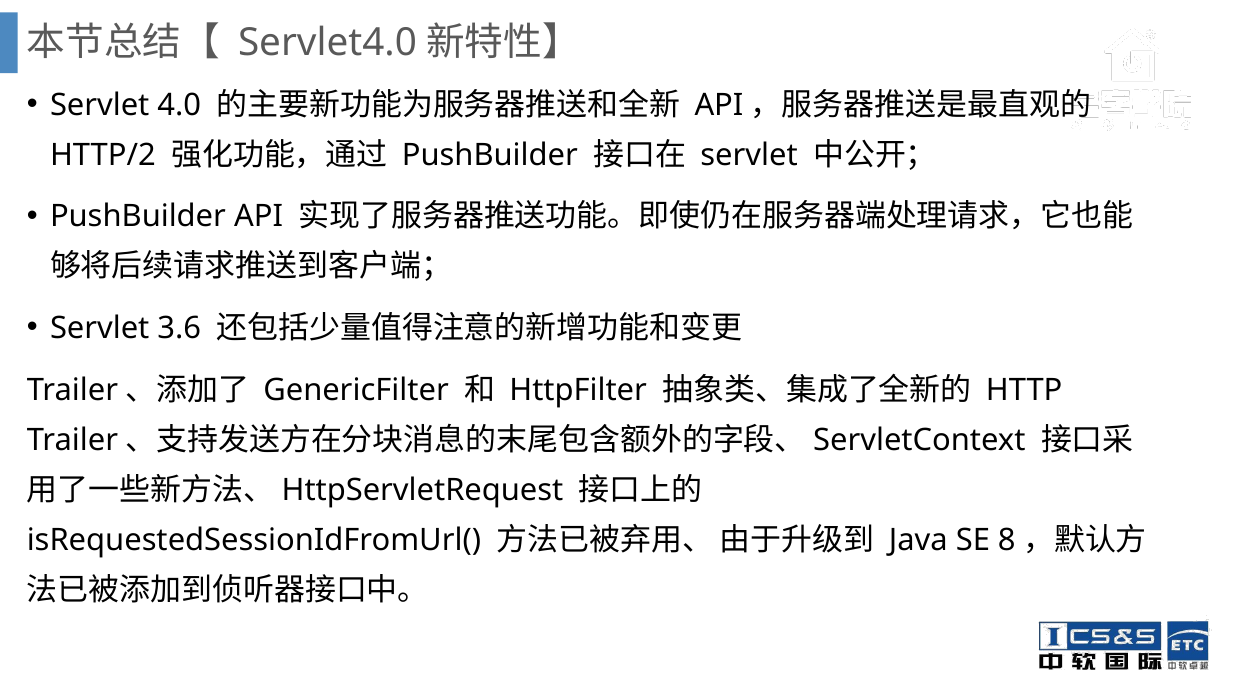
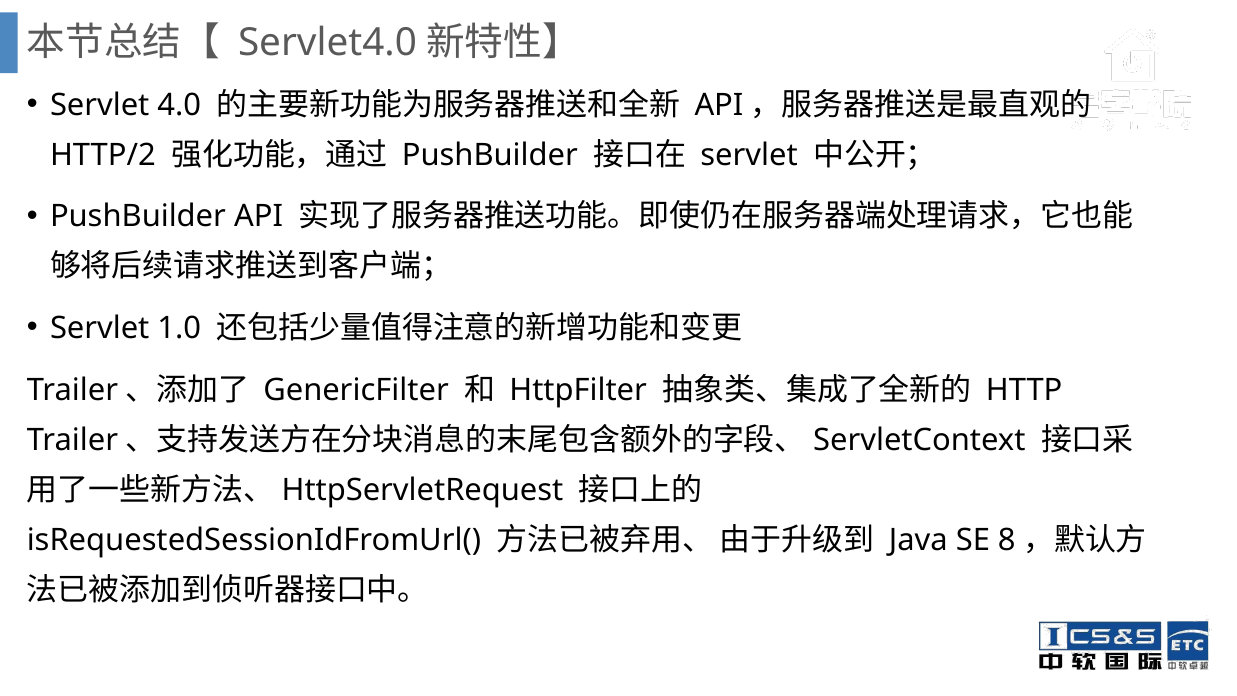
3.6: 3.6 -> 1.0 (179, 328)
